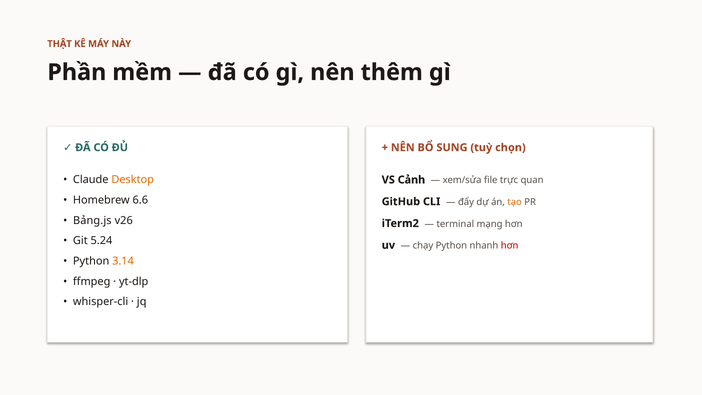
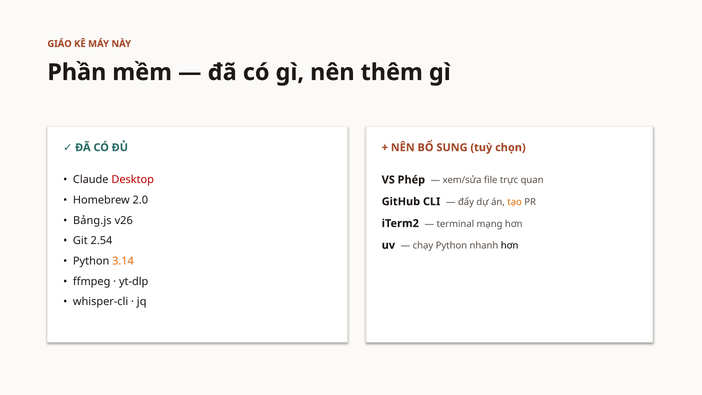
THẬT: THẬT -> GIÁO (60, 44)
Desktop colour: orange -> red (133, 180)
Cảnh: Cảnh -> Phép (411, 180)
6.6: 6.6 -> 2.0 (140, 200)
5.24: 5.24 -> 2.54 (101, 241)
hơn colour: red -> black (510, 246)
